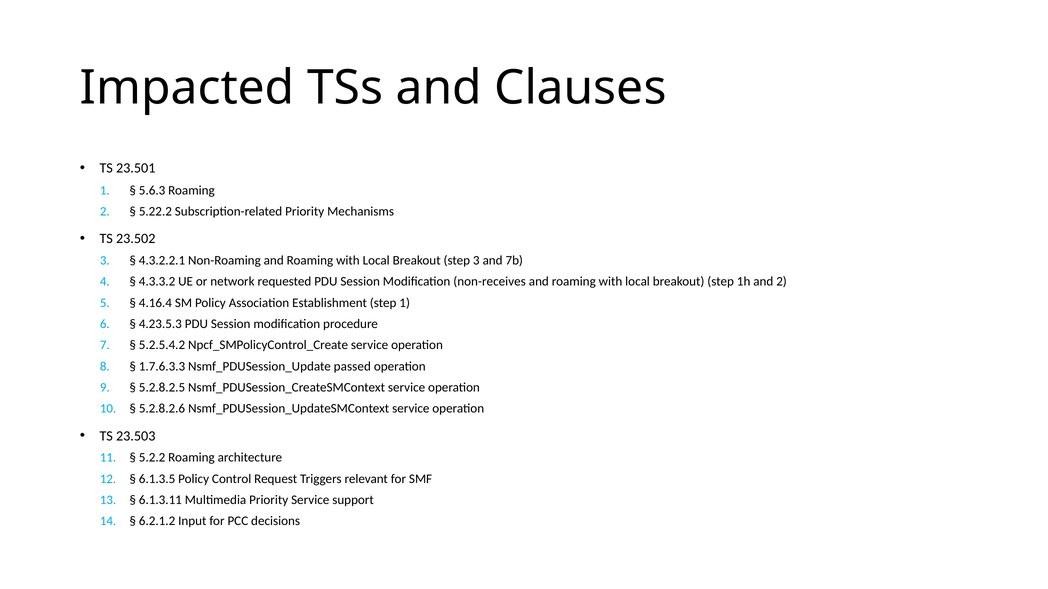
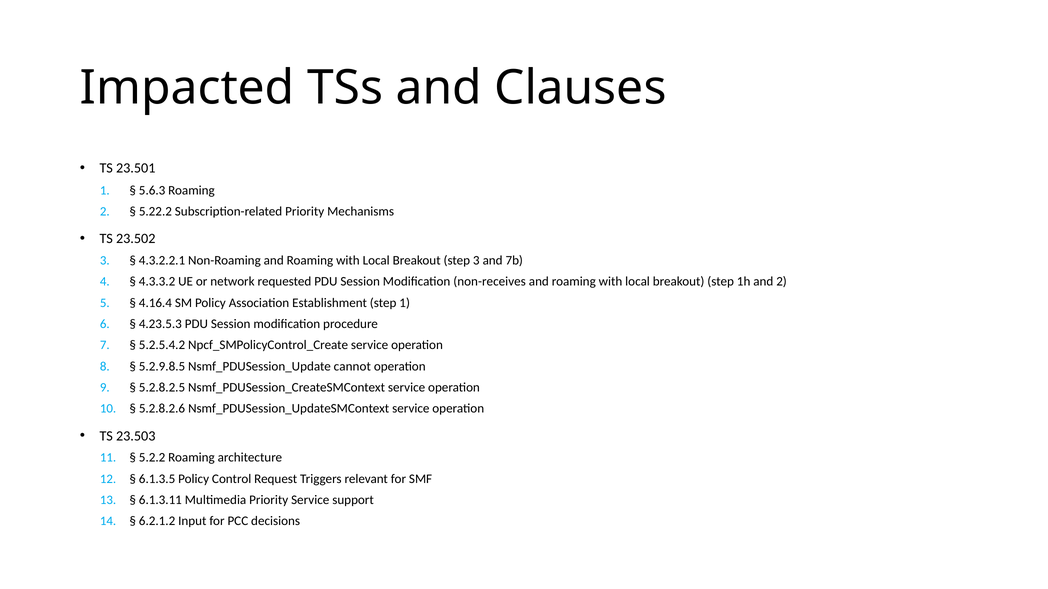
1.7.6.3.3: 1.7.6.3.3 -> 5.2.9.8.5 (162, 367)
passed: passed -> cannot (352, 367)
